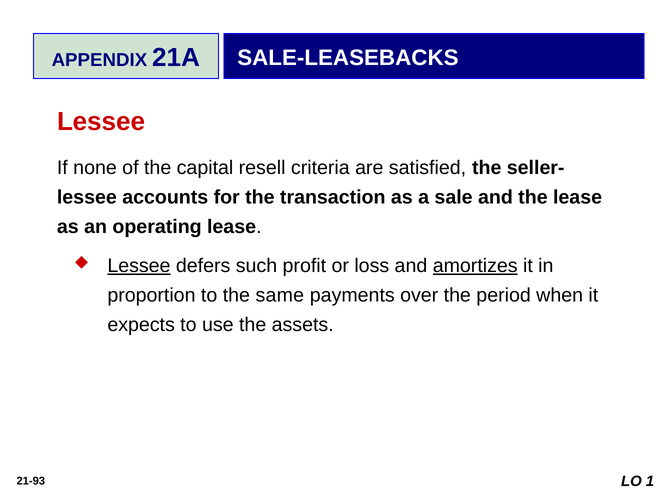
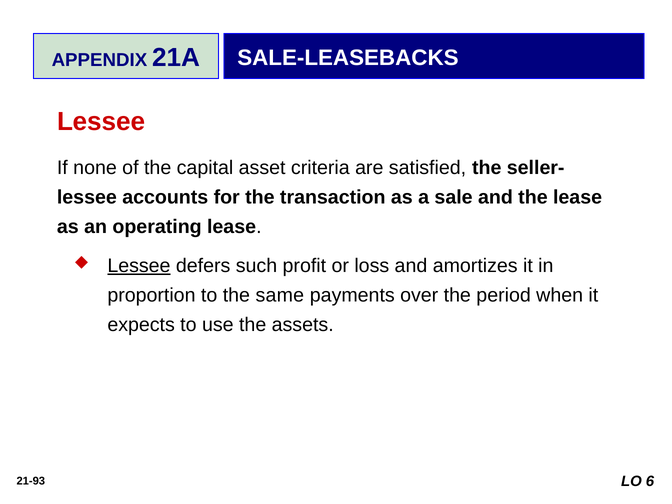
resell: resell -> asset (262, 168)
amortizes underline: present -> none (475, 266)
1: 1 -> 6 (650, 481)
